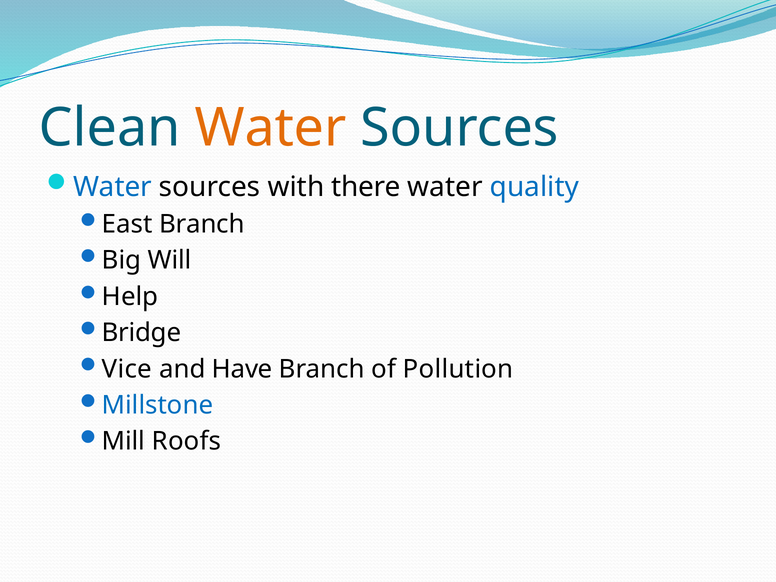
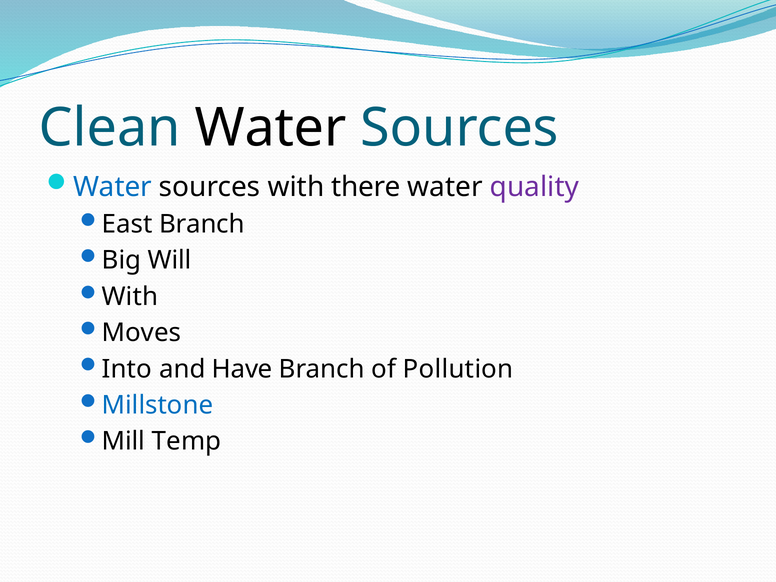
Water colour: orange -> black (270, 128)
quality colour: blue -> purple (534, 187)
Help: Help -> With (130, 297)
Bridge: Bridge -> Moves (141, 333)
Vice: Vice -> Into (127, 369)
Roofs: Roofs -> Temp (187, 441)
